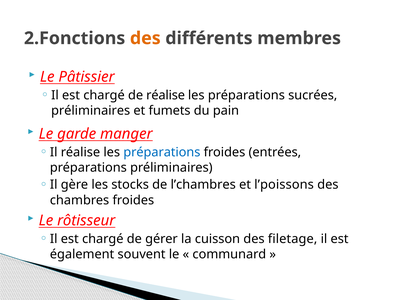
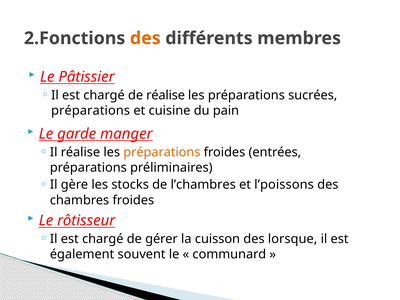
préliminaires: préliminaires -> préparations (91, 110)
fumets: fumets -> cuisine (170, 110)
préparations colour: blue -> orange (162, 152)
filetage: filetage -> lorsque (293, 239)
